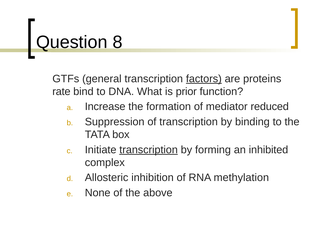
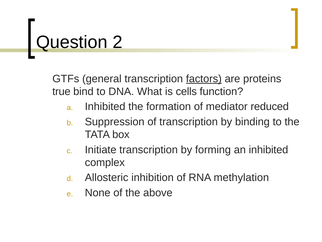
8: 8 -> 2 (117, 42)
rate: rate -> true (61, 91)
prior: prior -> cells (186, 91)
Increase: Increase -> Inhibited (105, 106)
transcription underline: present -> none (149, 149)
